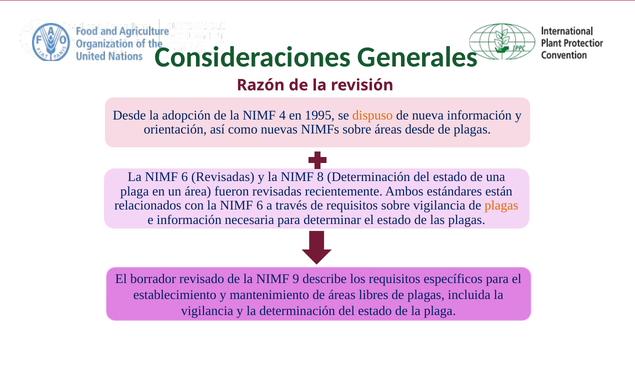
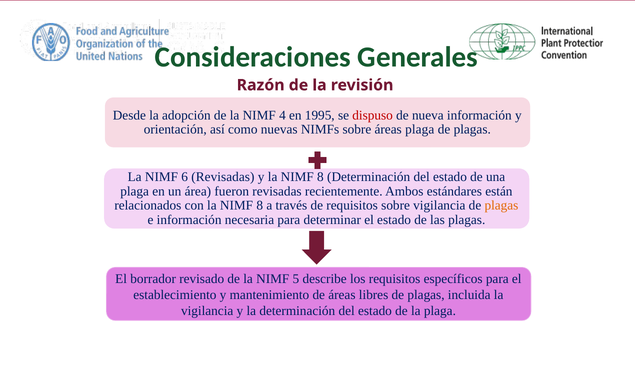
dispuso colour: orange -> red (373, 115)
áreas desde: desde -> plaga (420, 130)
con la NIMF 6: 6 -> 8 (260, 206)
9: 9 -> 5 (296, 279)
